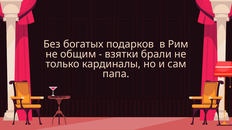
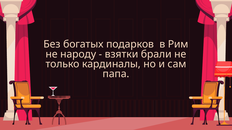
общим: общим -> народу (78, 54)
